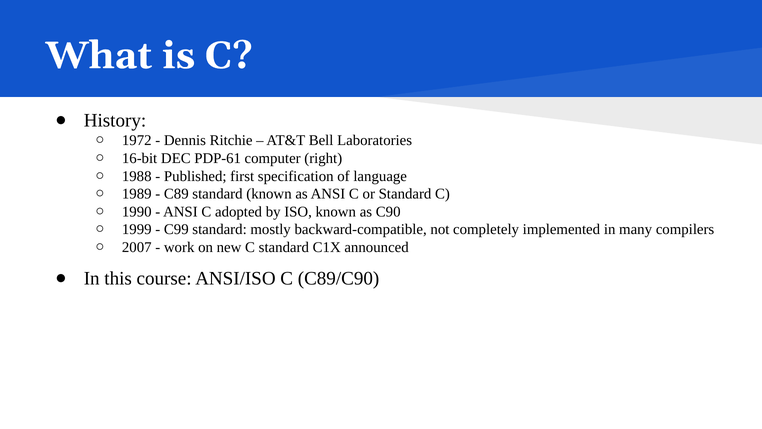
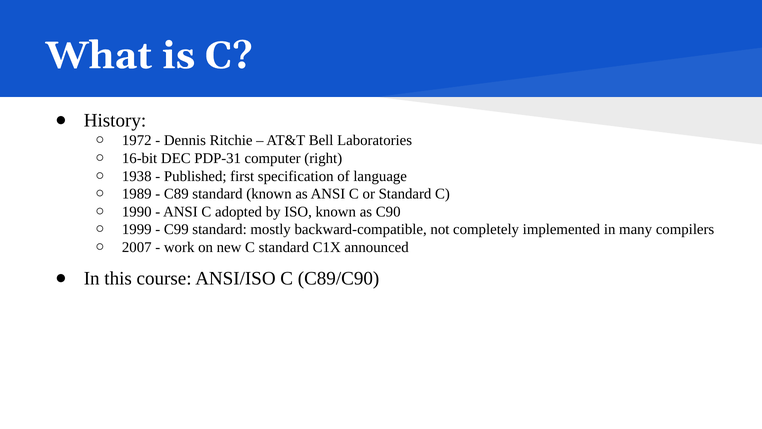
PDP-61: PDP-61 -> PDP-31 (218, 158)
1988: 1988 -> 1938 (137, 176)
